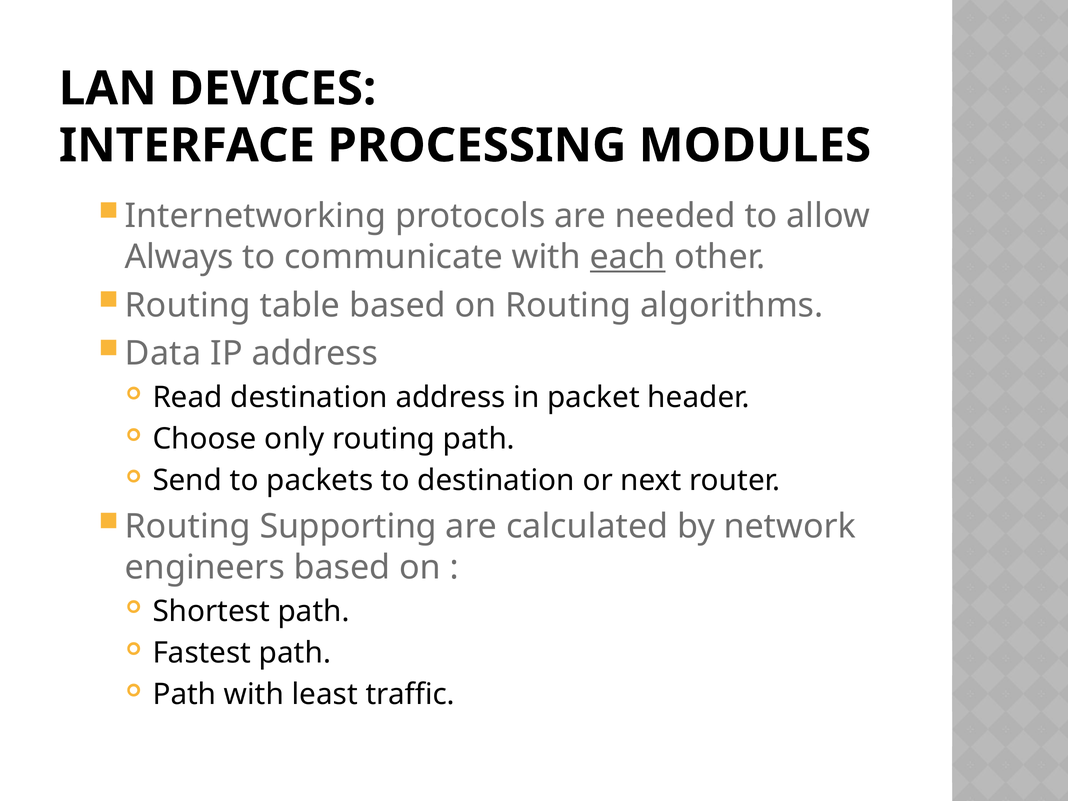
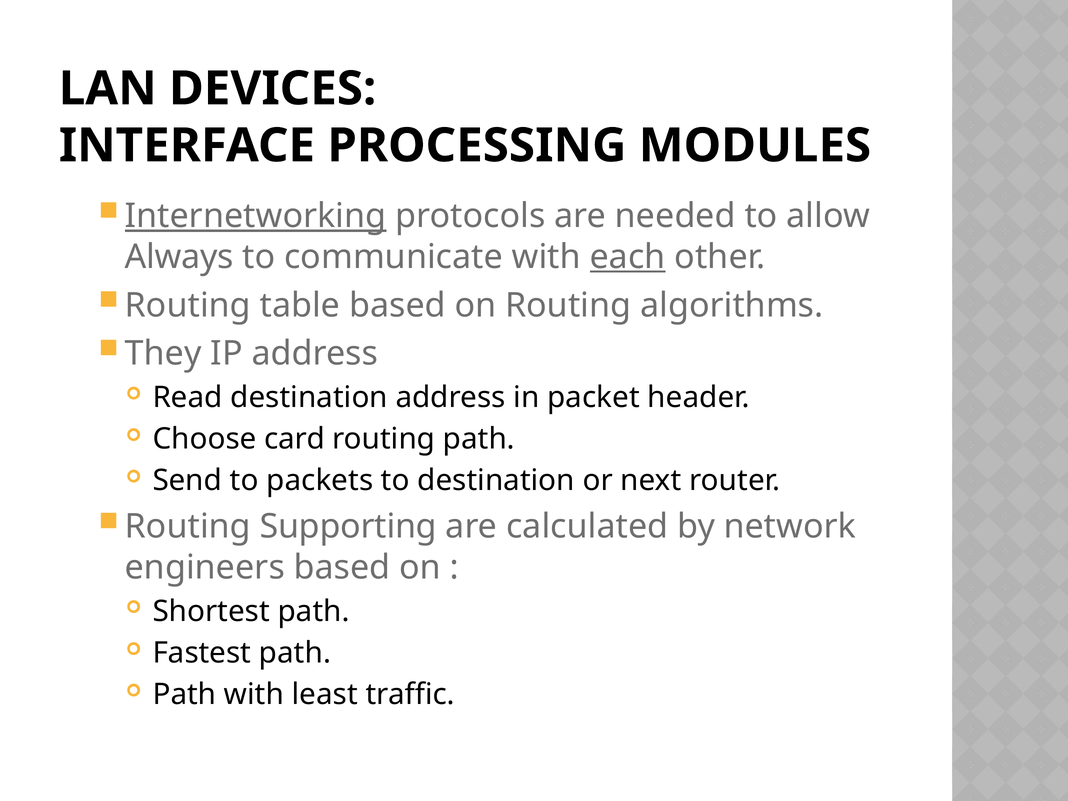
Internetworking underline: none -> present (256, 216)
Data: Data -> They (163, 354)
only: only -> card (295, 439)
